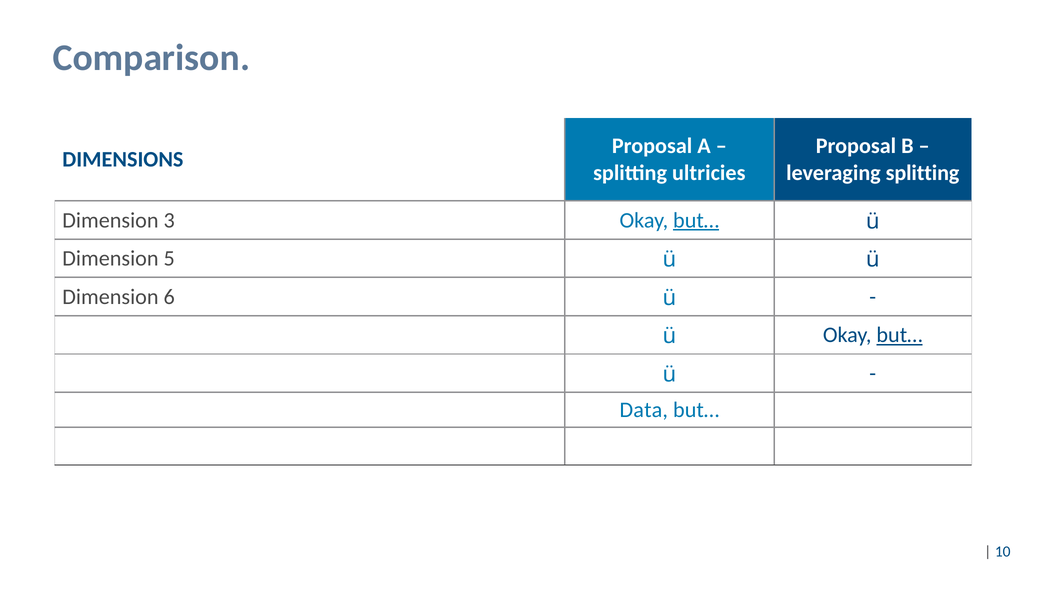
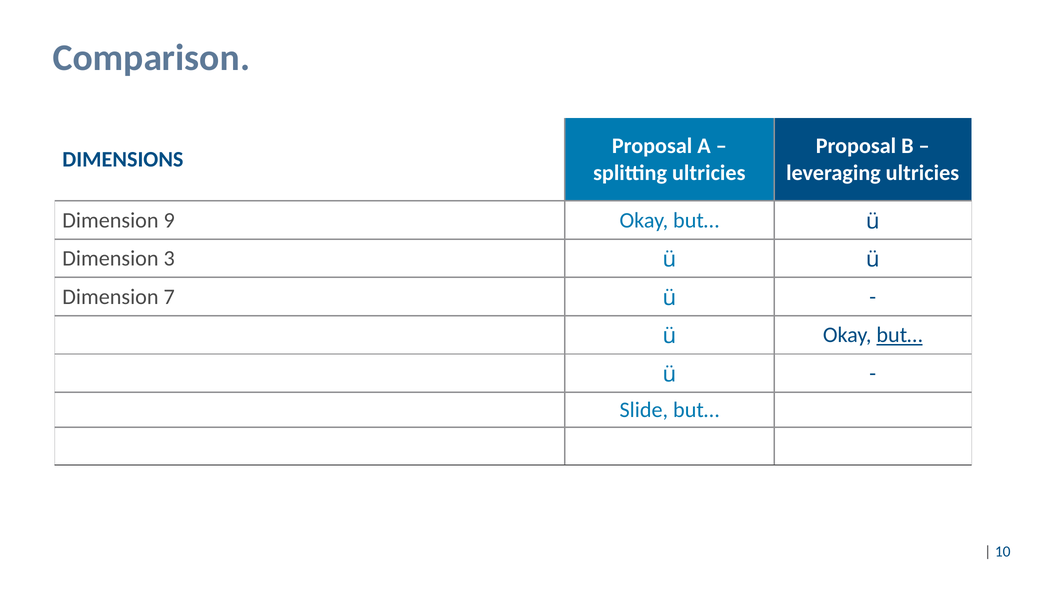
leveraging splitting: splitting -> ultricies (922, 173)
3: 3 -> 9 (169, 220)
but… underline: present -> none (696, 220)
5: 5 -> 3 (169, 258)
6: 6 -> 7 (169, 297)
Data: Data -> Slide (644, 410)
